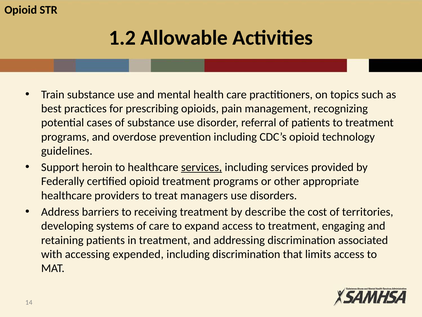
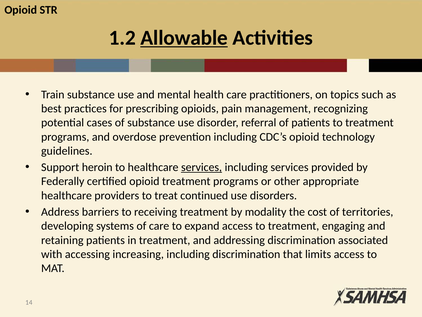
Allowable underline: none -> present (184, 38)
managers: managers -> continued (204, 195)
describe: describe -> modality (266, 212)
expended: expended -> increasing (138, 254)
